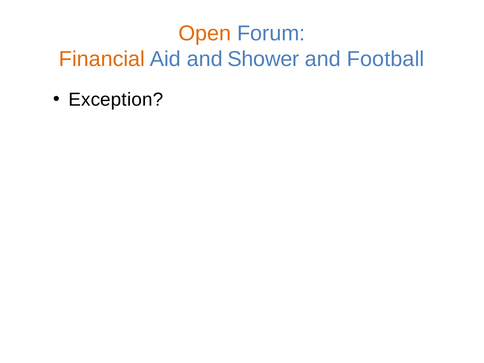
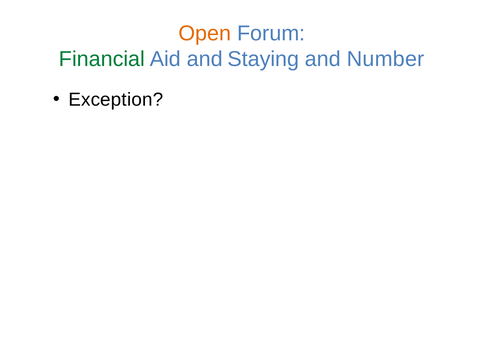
Financial colour: orange -> green (102, 59)
Shower: Shower -> Staying (263, 59)
Football: Football -> Number (386, 59)
